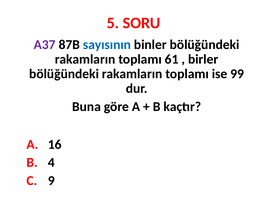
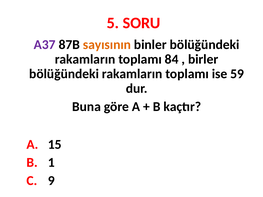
sayısının colour: blue -> orange (107, 45)
61: 61 -> 84 (172, 59)
99: 99 -> 59 (237, 74)
16: 16 -> 15 (55, 145)
4: 4 -> 1 (51, 163)
